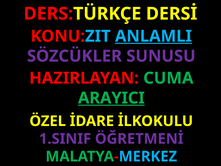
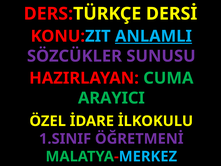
ARAYICI underline: present -> none (111, 98)
